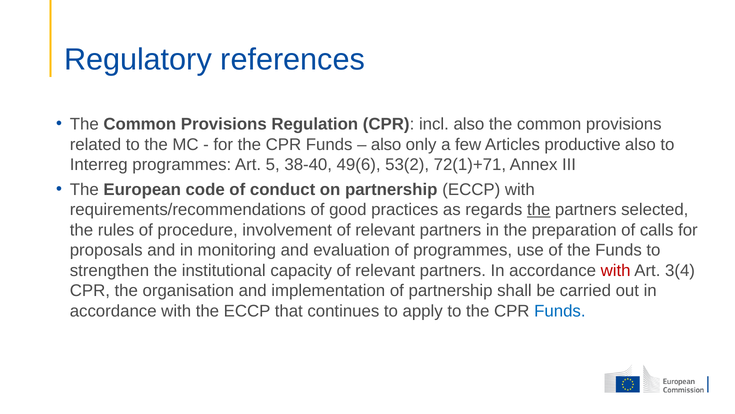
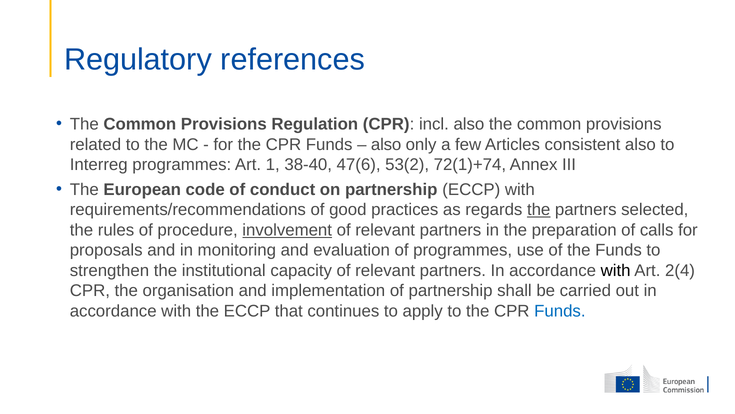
productive: productive -> consistent (582, 144)
5: 5 -> 1 (273, 165)
49(6: 49(6 -> 47(6 (359, 165)
72(1)+71: 72(1)+71 -> 72(1)+74 (470, 165)
involvement underline: none -> present (287, 230)
with colour: red -> black (616, 270)
3(4: 3(4 -> 2(4 (680, 270)
